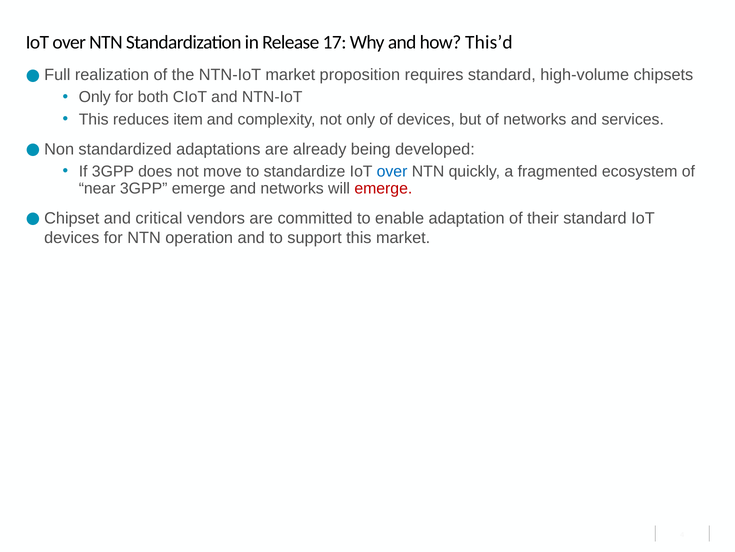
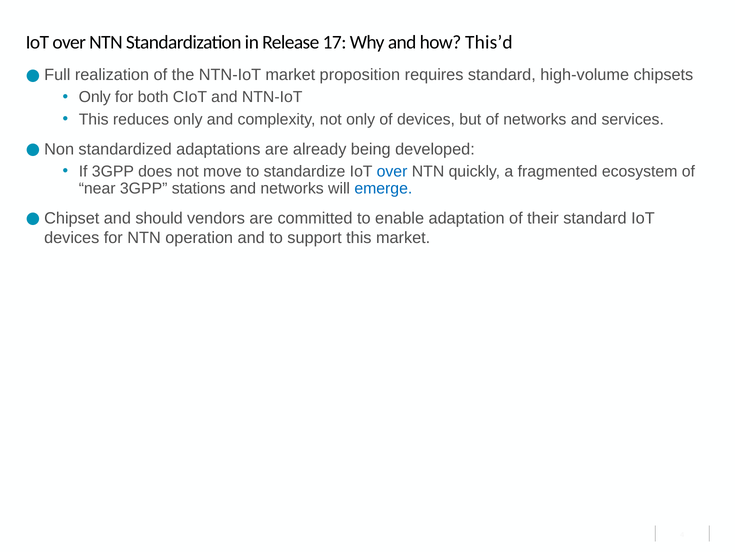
reduces item: item -> only (188, 119)
3GPP emerge: emerge -> stations (199, 188)
emerge colour: red -> blue (383, 188)
critical: critical -> should (159, 218)
